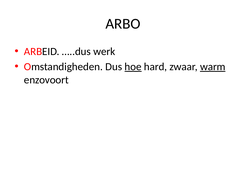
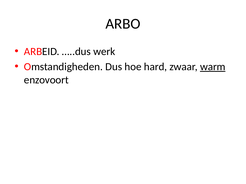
hoe underline: present -> none (133, 67)
